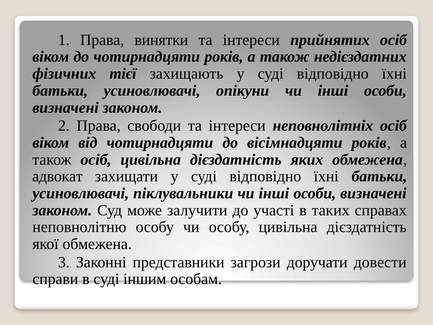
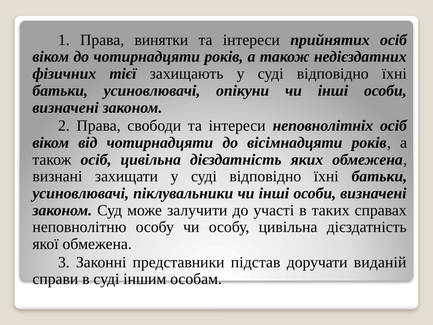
адвокат: адвокат -> визнані (57, 176)
загрози: загрози -> підстав (256, 262)
довести: довести -> виданій (380, 262)
